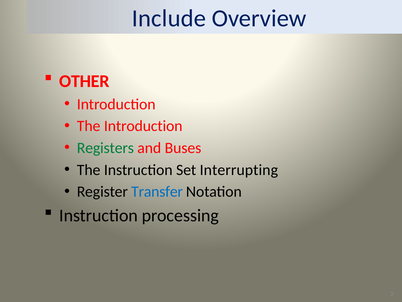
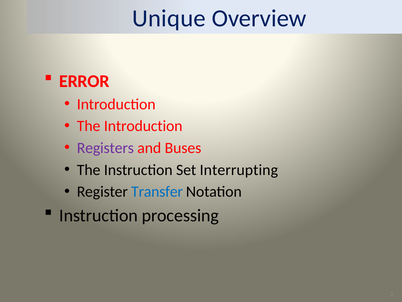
Include: Include -> Unique (169, 18)
OTHER: OTHER -> ERROR (84, 81)
Registers colour: green -> purple (105, 148)
